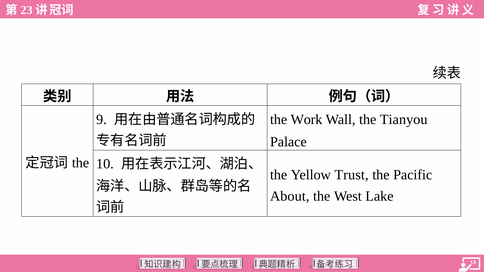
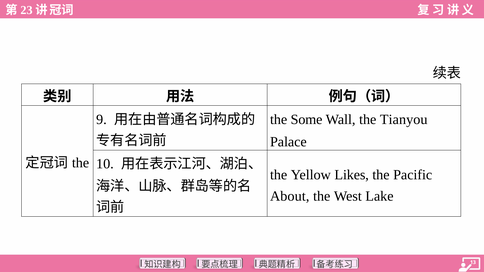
Work: Work -> Some (307, 120)
Trust: Trust -> Likes (352, 175)
